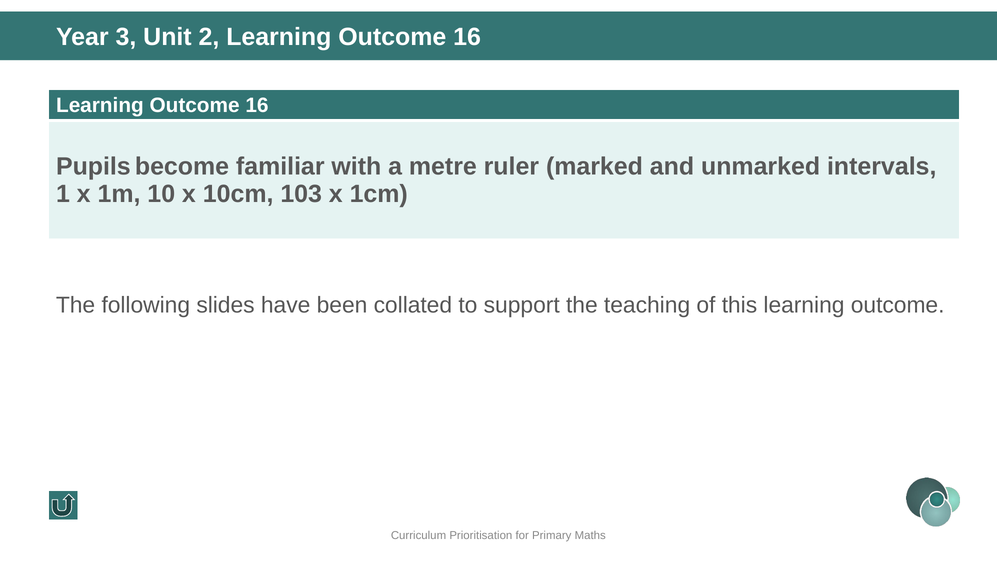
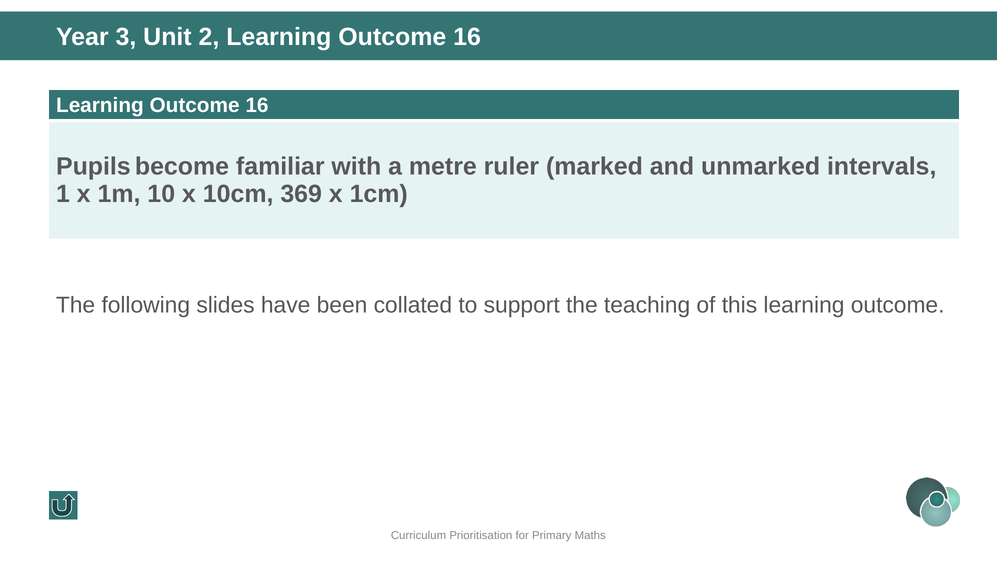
103: 103 -> 369 (301, 194)
